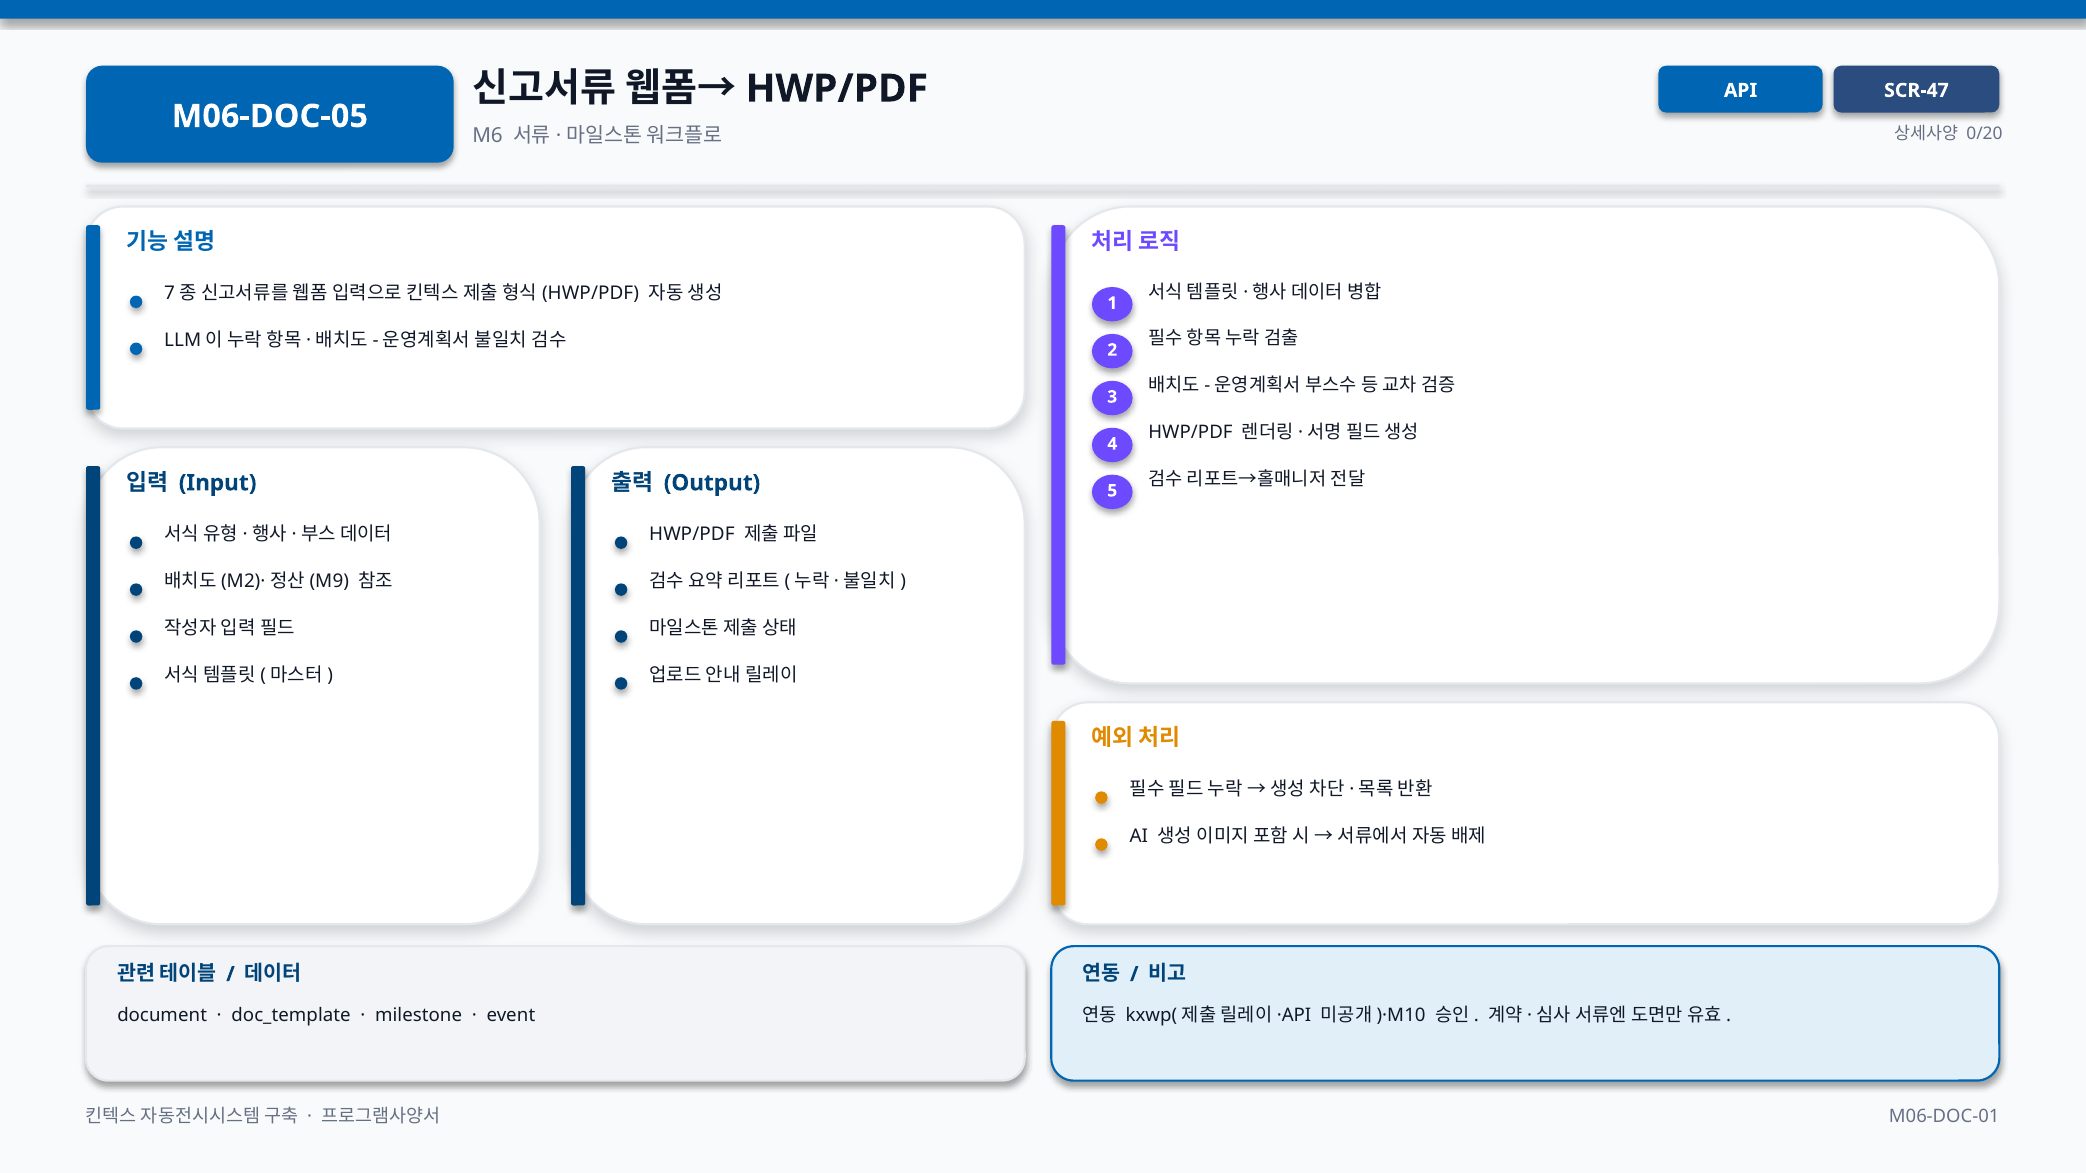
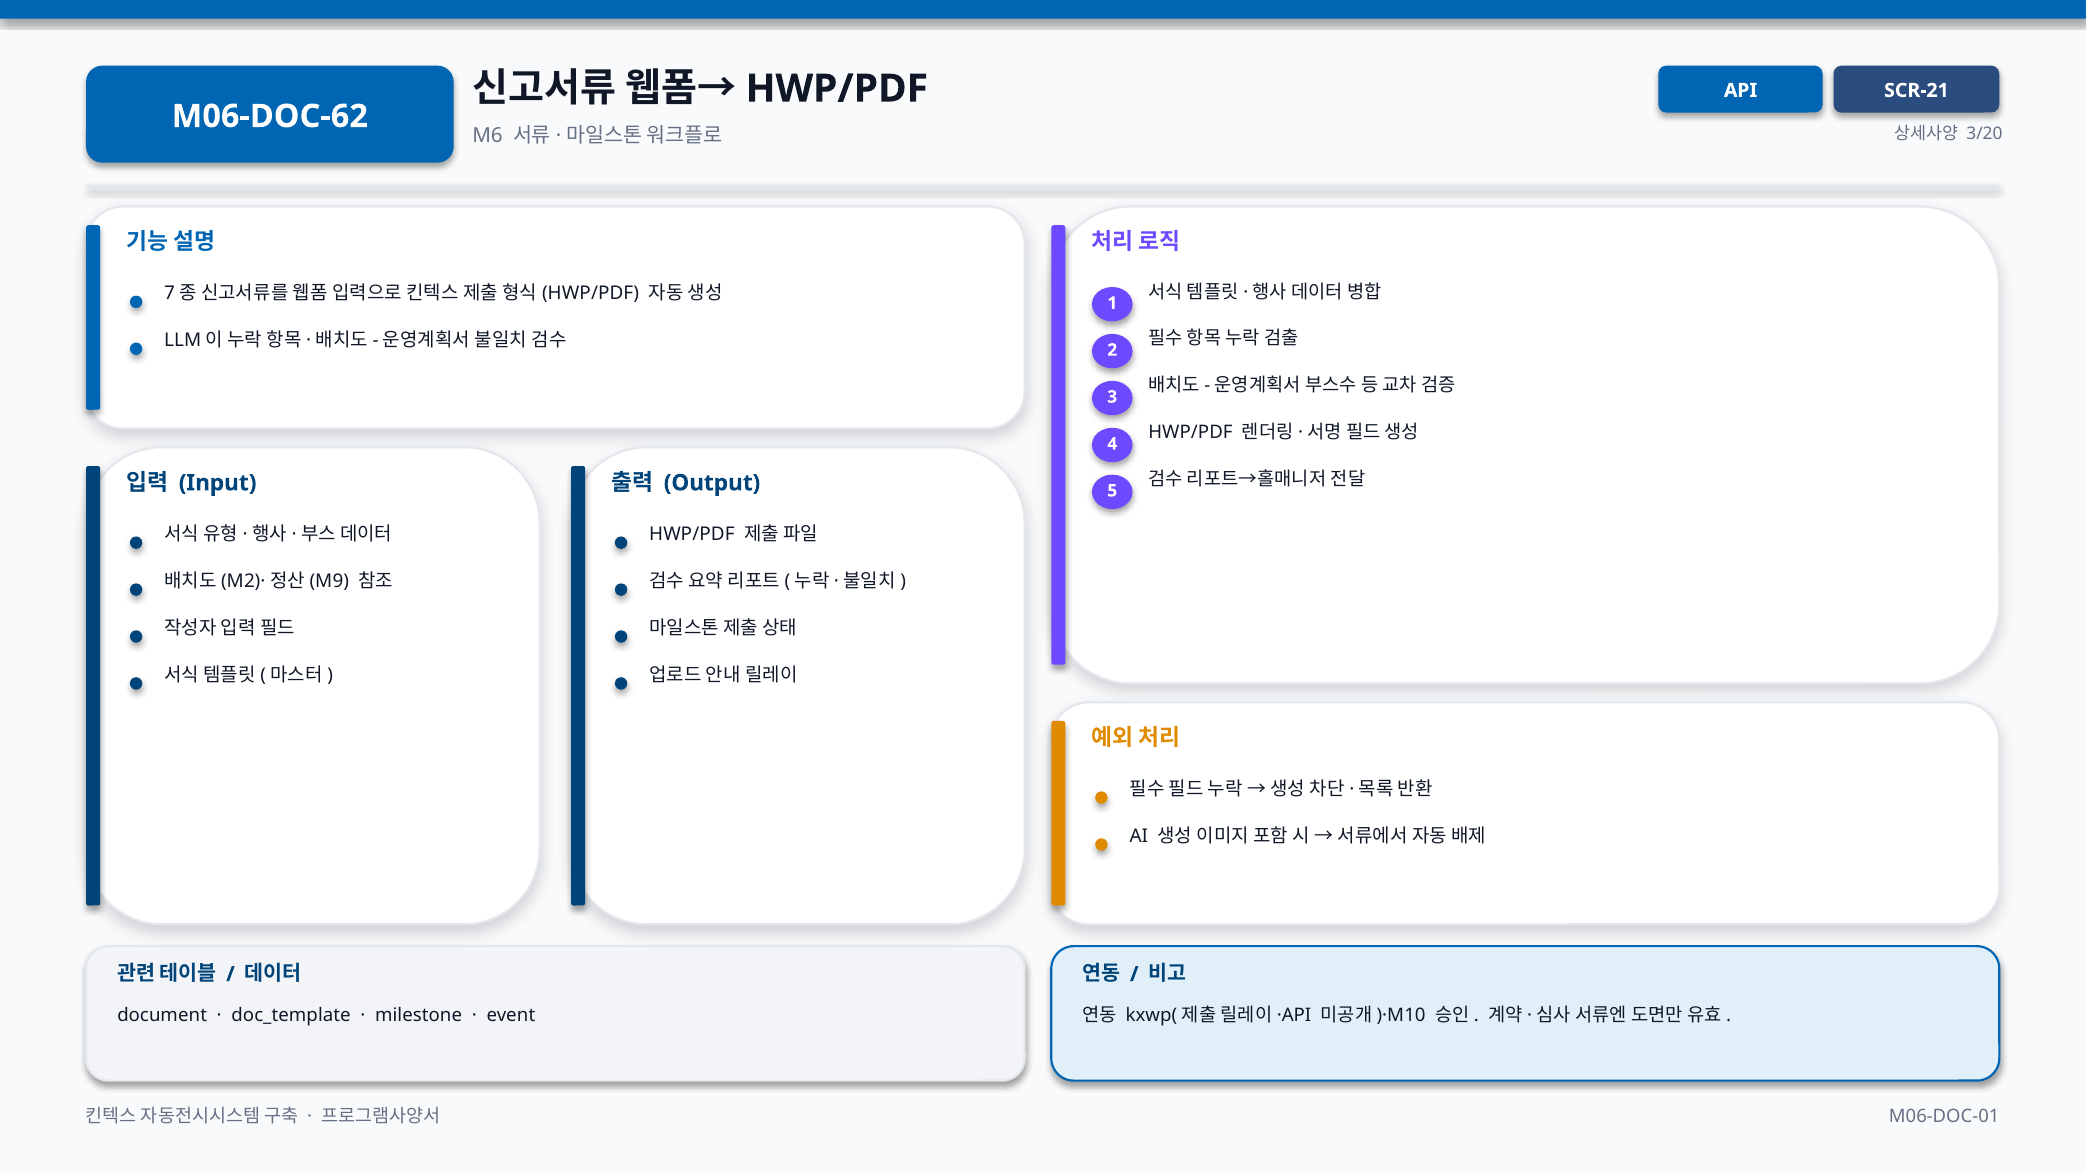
SCR-47: SCR-47 -> SCR-21 (1916, 90)
M06-DOC-05: M06-DOC-05 -> M06-DOC-62 (270, 116)
0/20: 0/20 -> 3/20 (1984, 134)
